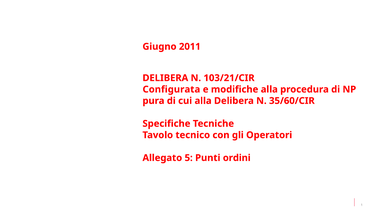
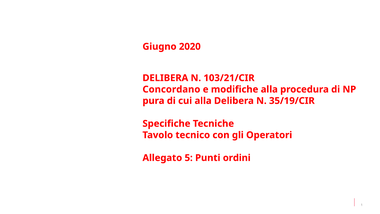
2011: 2011 -> 2020 (190, 47)
Configurata: Configurata -> Concordano (171, 89)
35/60/CIR: 35/60/CIR -> 35/19/CIR (292, 101)
